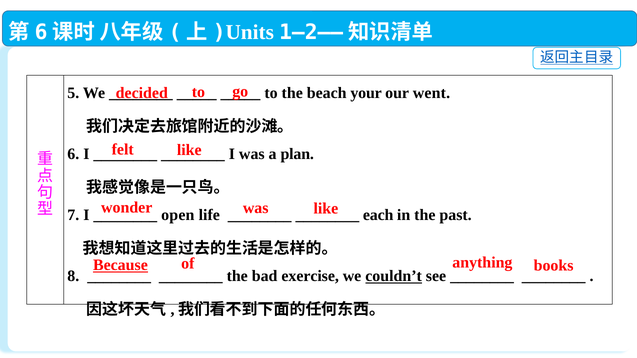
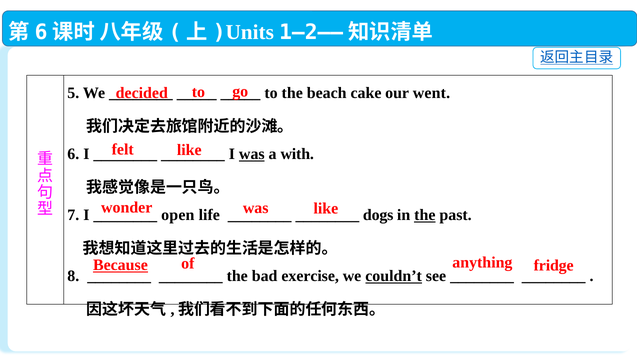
your: your -> cake (366, 93)
was underline: none -> present (252, 154)
plan: plan -> with (297, 154)
each: each -> dogs (378, 215)
the underline: none -> present (425, 215)
books: books -> fridge (554, 266)
